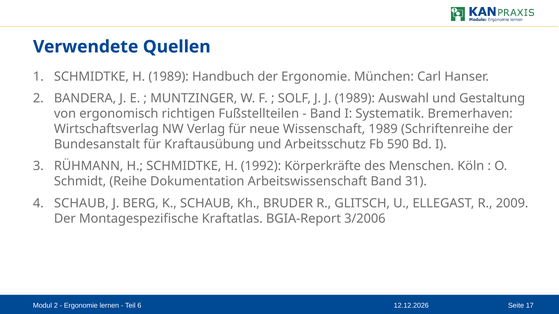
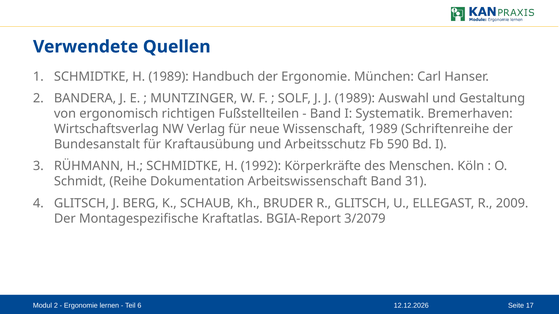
SCHAUB: SCHAUB -> GLITSCH (82, 203)
3/2006: 3/2006 -> 3/2079 (365, 219)
